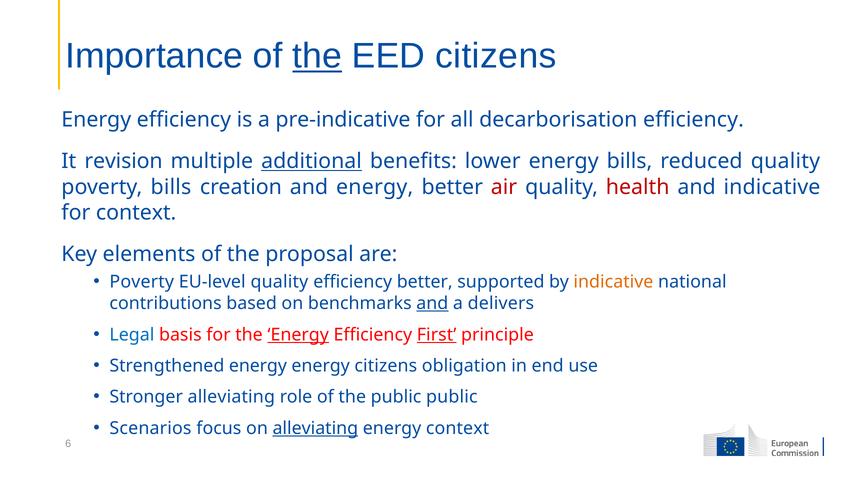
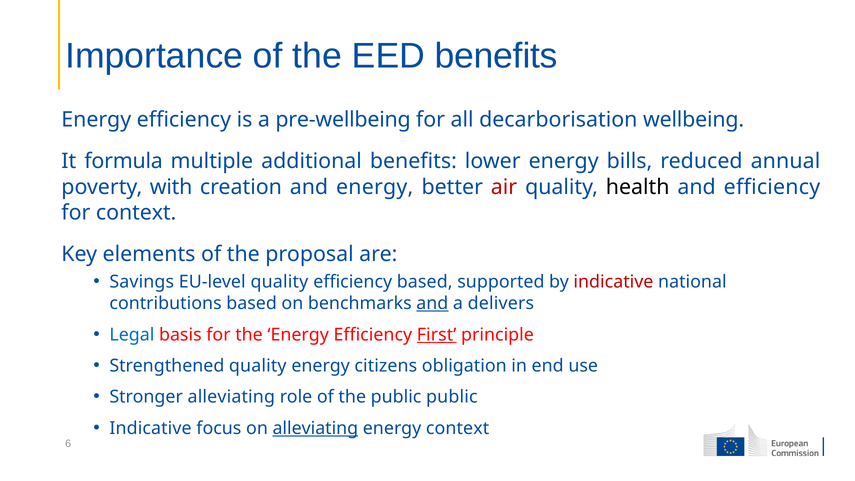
the underline: present -> none (317, 56)
EED citizens: citizens -> benefits (496, 56)
pre-indicative: pre-indicative -> pre-wellbeing (343, 120)
decarborisation efficiency: efficiency -> wellbeing (694, 120)
revision: revision -> formula (124, 161)
additional underline: present -> none (312, 161)
reduced quality: quality -> annual (786, 161)
poverty bills: bills -> with (171, 187)
health colour: red -> black (638, 187)
and indicative: indicative -> efficiency (772, 187)
Poverty: Poverty -> Savings (142, 282)
efficiency better: better -> based (425, 282)
indicative colour: orange -> red (613, 282)
Energy underline: present -> none (298, 335)
Strengthened energy: energy -> quality (258, 366)
Scenarios: Scenarios -> Indicative (151, 428)
